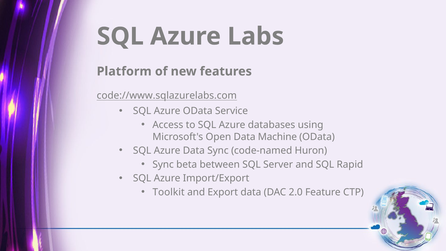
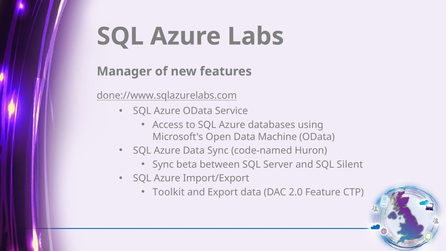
Platform: Platform -> Manager (124, 71)
code://www.sqlazurelabs.com: code://www.sqlazurelabs.com -> done://www.sqlazurelabs.com (167, 96)
Rapid: Rapid -> Silent (350, 165)
